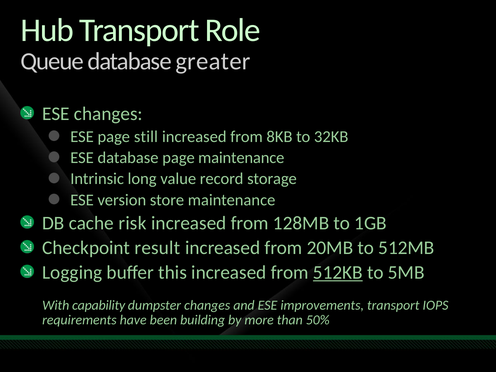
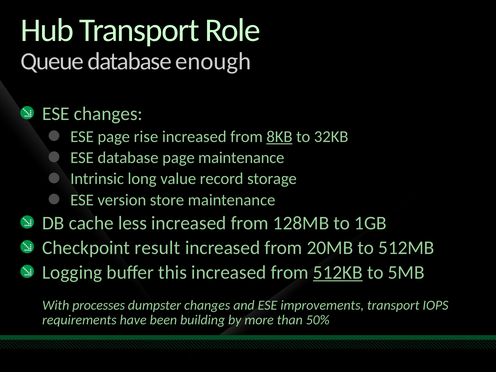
greater: greater -> enough (213, 61)
still: still -> rise (146, 137)
8KB underline: none -> present (279, 137)
risk: risk -> less (133, 223)
capability: capability -> processes (99, 305)
